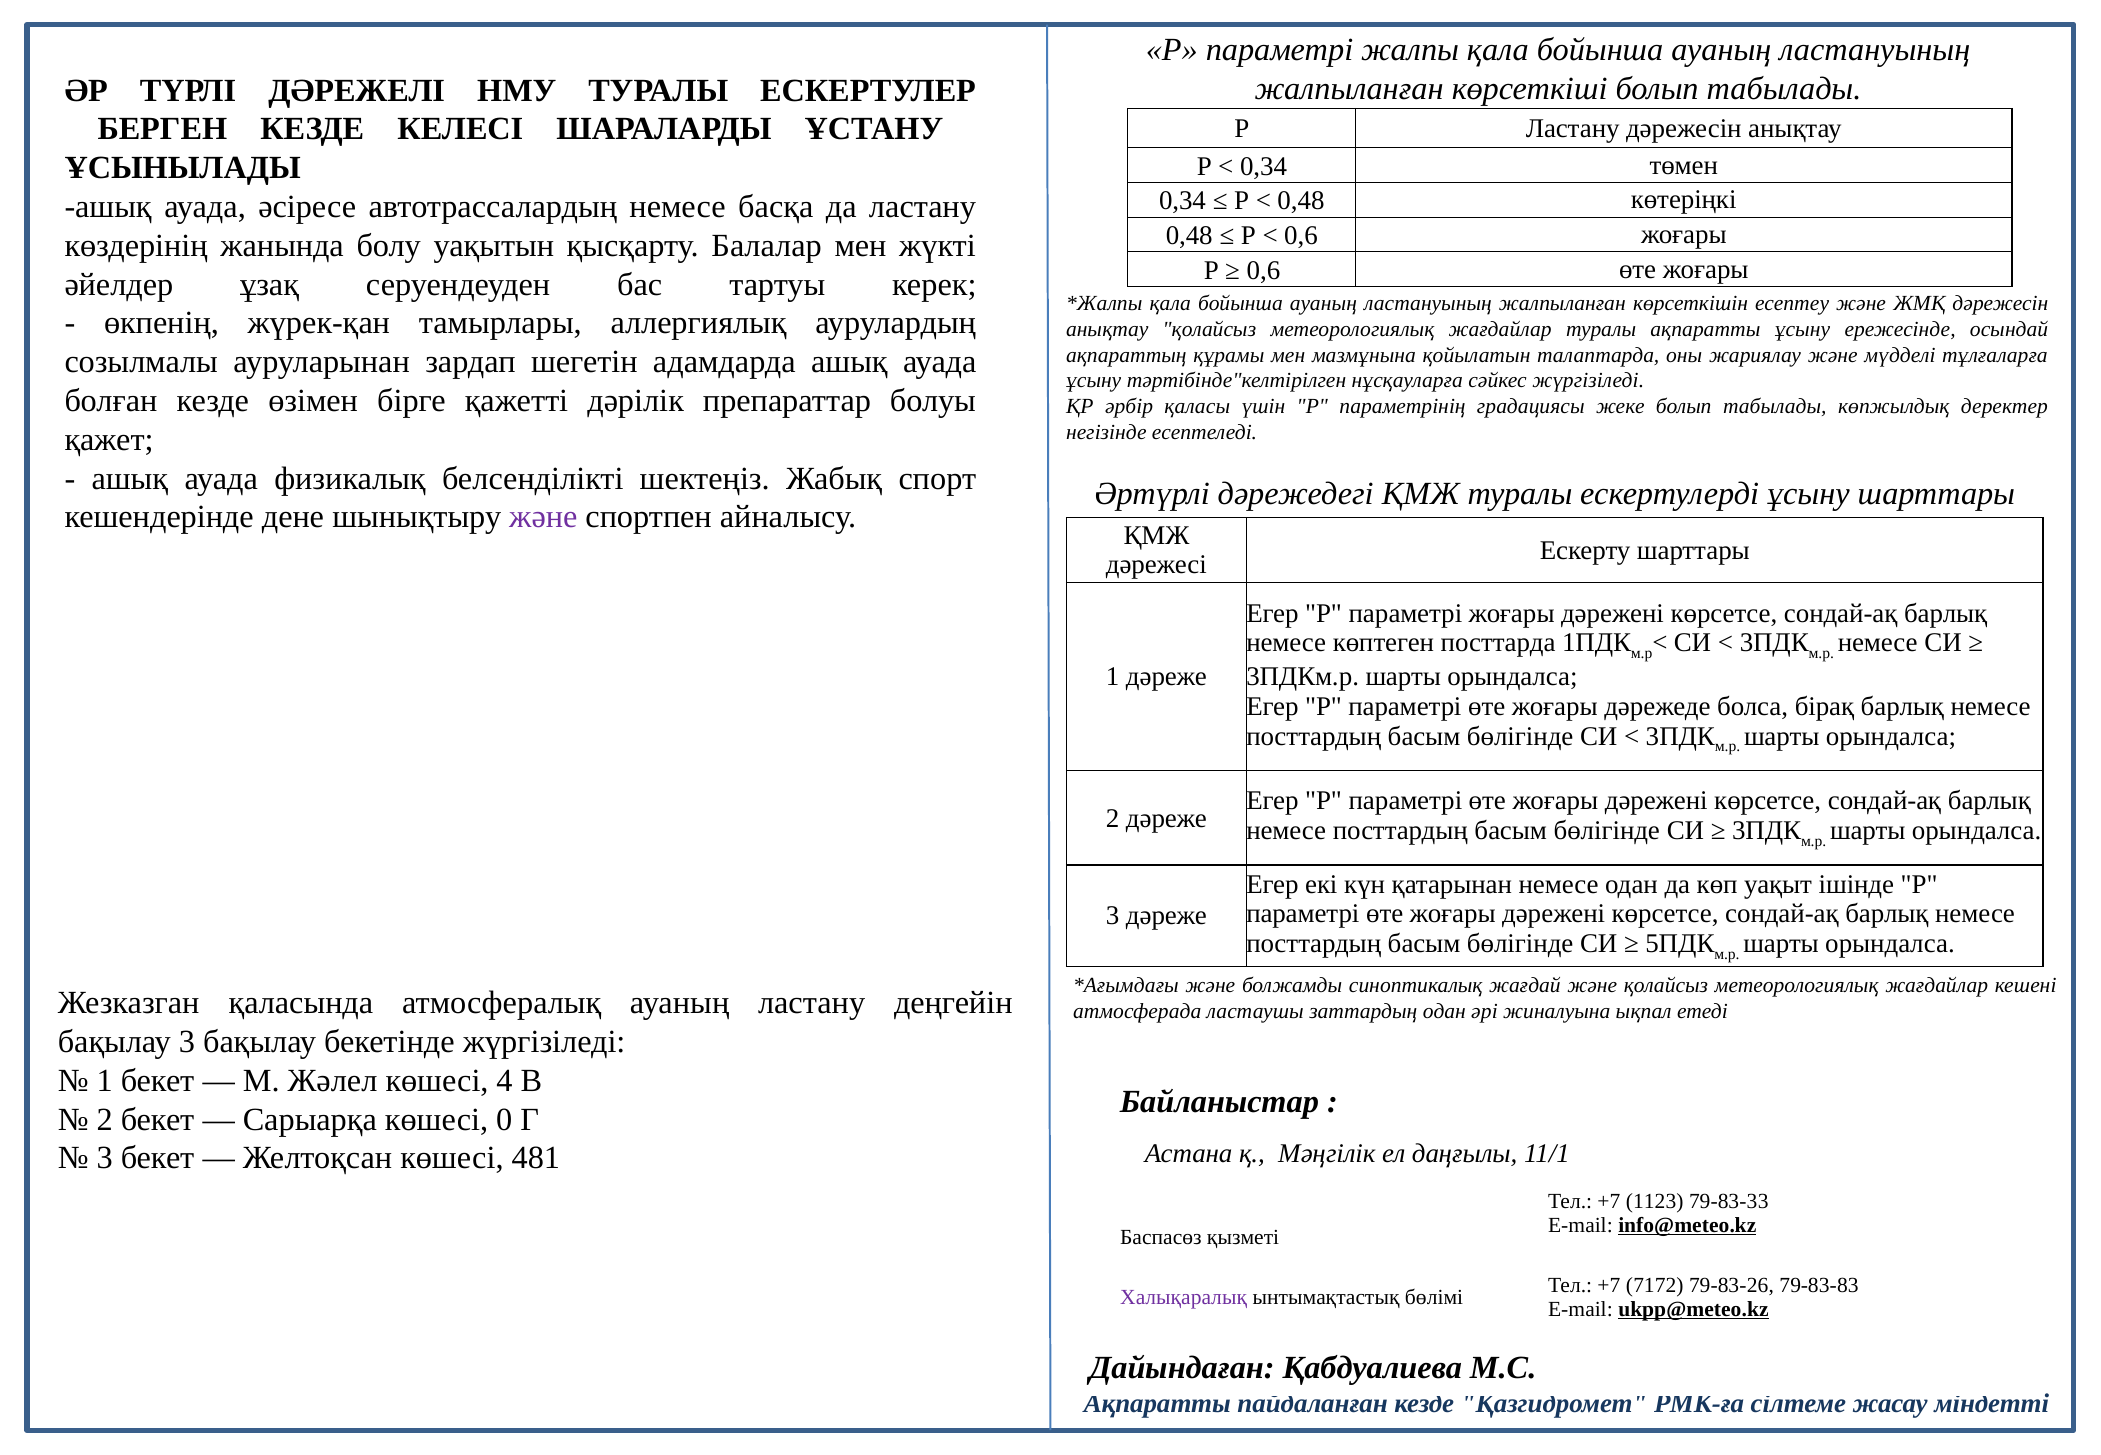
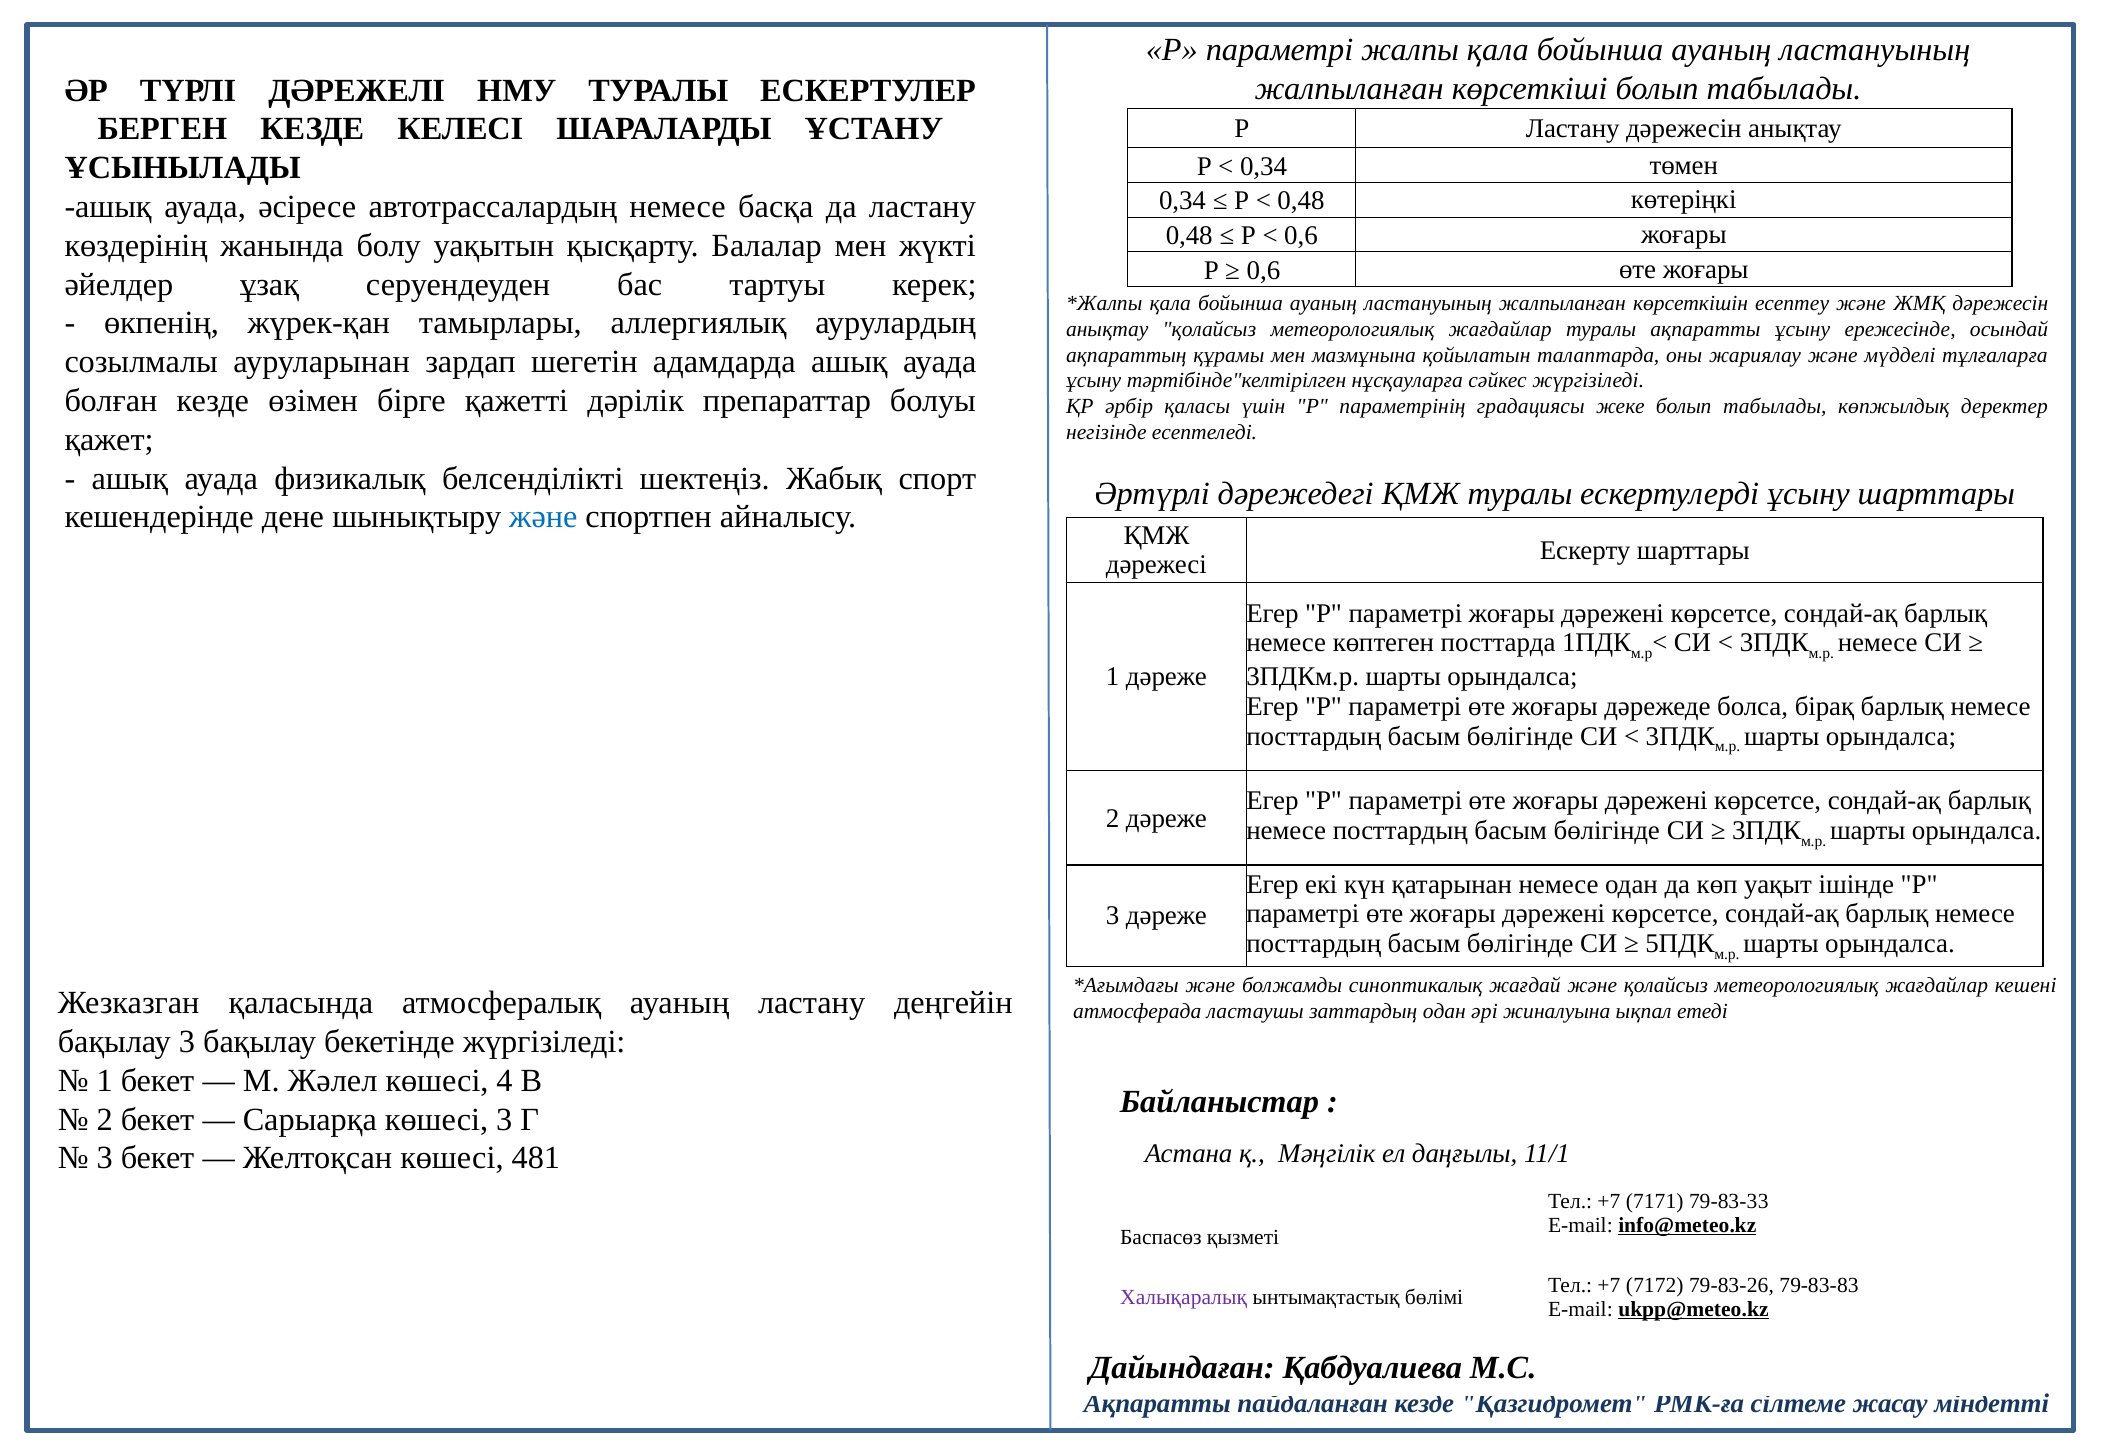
және colour: purple -> blue (543, 517)
көшесі 0: 0 -> 3 (504, 1119)
1123: 1123 -> 7171 (1655, 1201)
